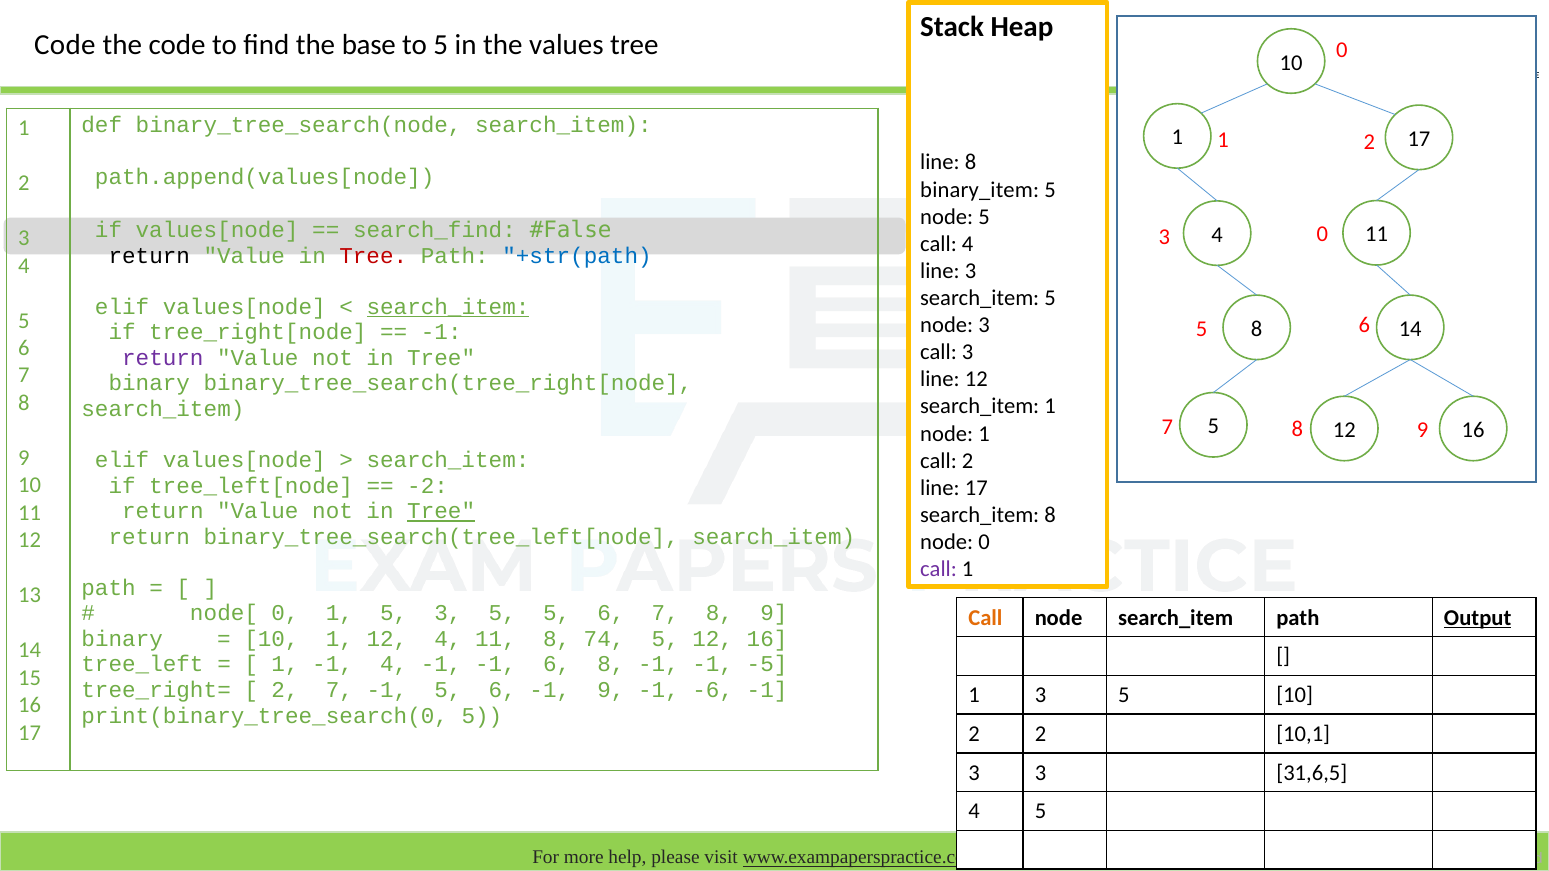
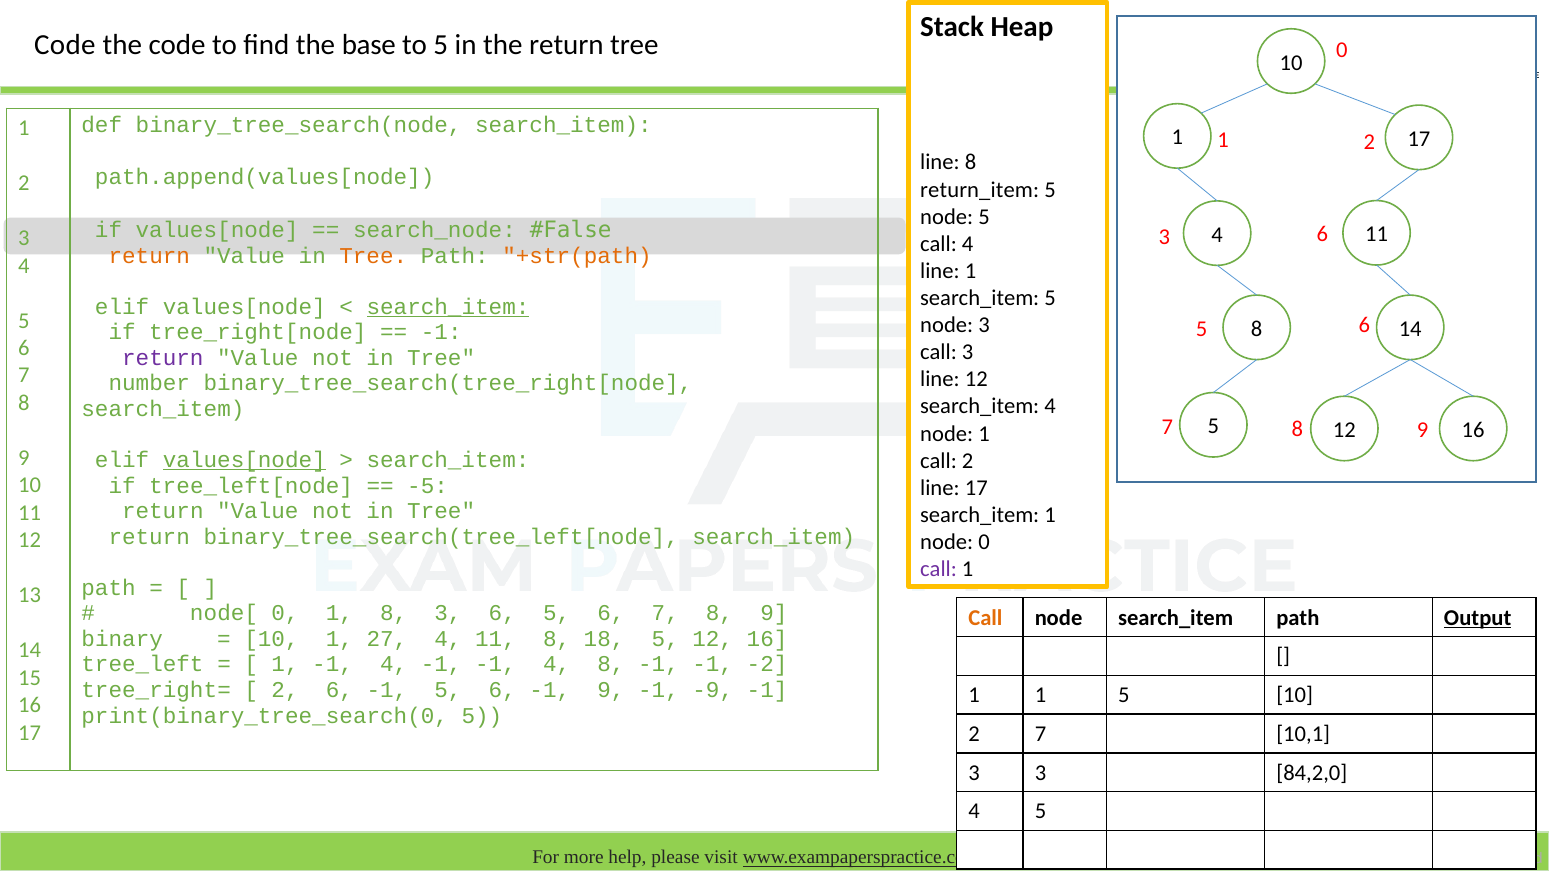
the values: values -> return (566, 45)
binary_item: binary_item -> return_item (980, 190)
search_find: search_find -> search_node (434, 230)
0: 0 -> 6 (1322, 234)
return colour: black -> orange (149, 256)
Tree colour: red -> orange (373, 256)
+str(path colour: blue -> orange (577, 256)
line 3: 3 -> 1 (971, 271)
binary: binary -> number (149, 384)
search_item 1: 1 -> 4 (1050, 407)
values[node underline: none -> present (244, 460)
-2: -2 -> -5 (428, 486)
Tree underline: present -> none (441, 511)
search_item 8: 8 -> 1 (1050, 515)
1 5: 5 -> 8 (394, 614)
5: 5 -> 6 (502, 614)
1 12: 12 -> 27 (387, 639)
74: 74 -> 18 (604, 639)
-1 -1 6: 6 -> 4 (557, 665)
-5: -5 -> -2 (767, 665)
2 7: 7 -> 6 (339, 690)
-6: -6 -> -9 (713, 690)
1 3: 3 -> 1 (1040, 695)
2 2: 2 -> 7 (1040, 734)
31,6,5: 31,6,5 -> 84,2,0 (1312, 773)
